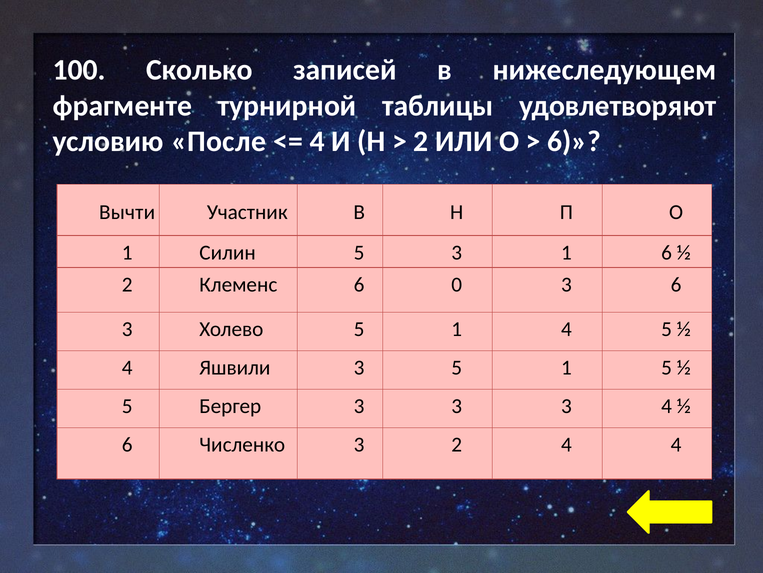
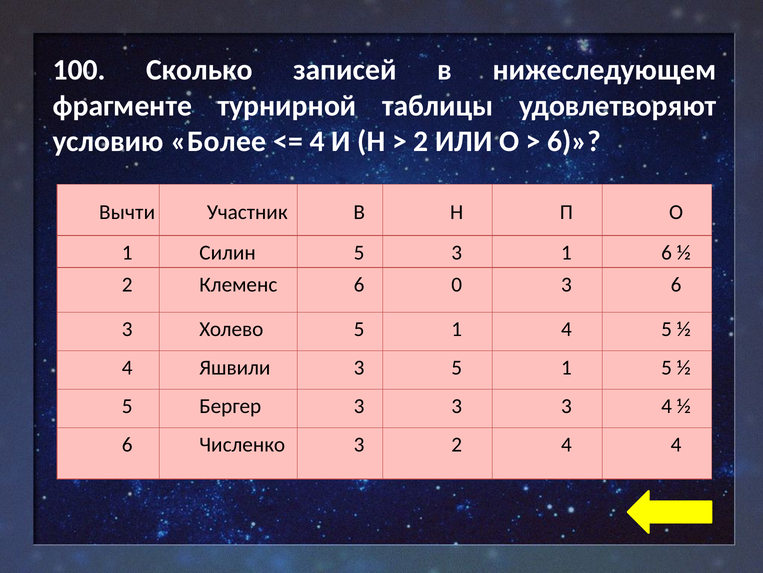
После: После -> Более (219, 141)
